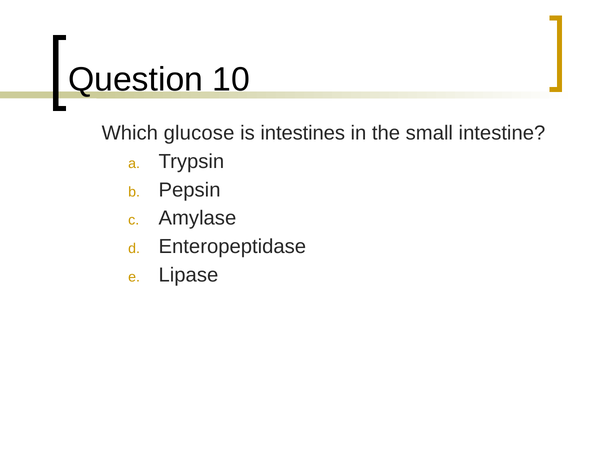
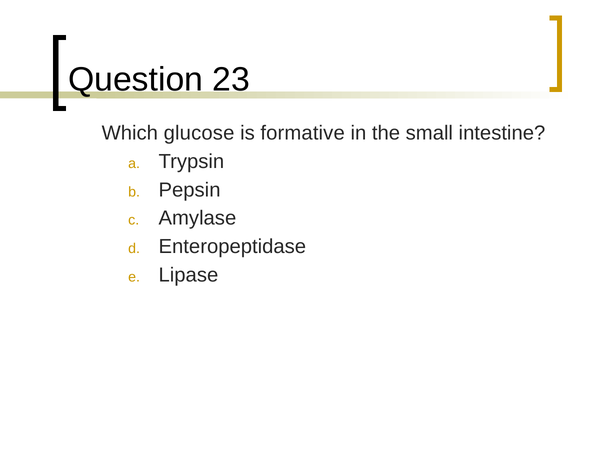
10: 10 -> 23 (231, 79)
intestines: intestines -> formative (303, 133)
